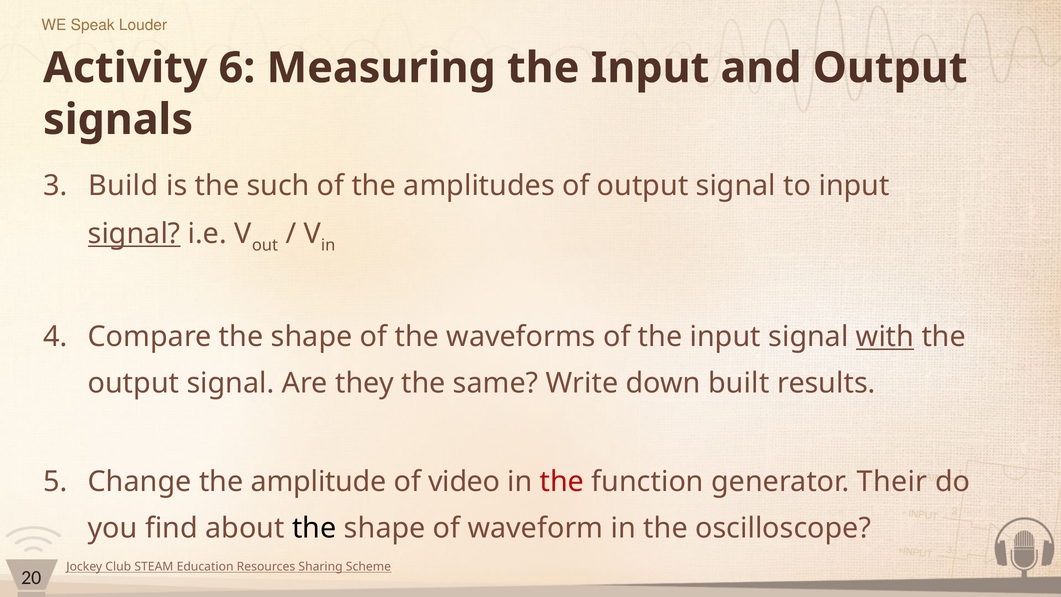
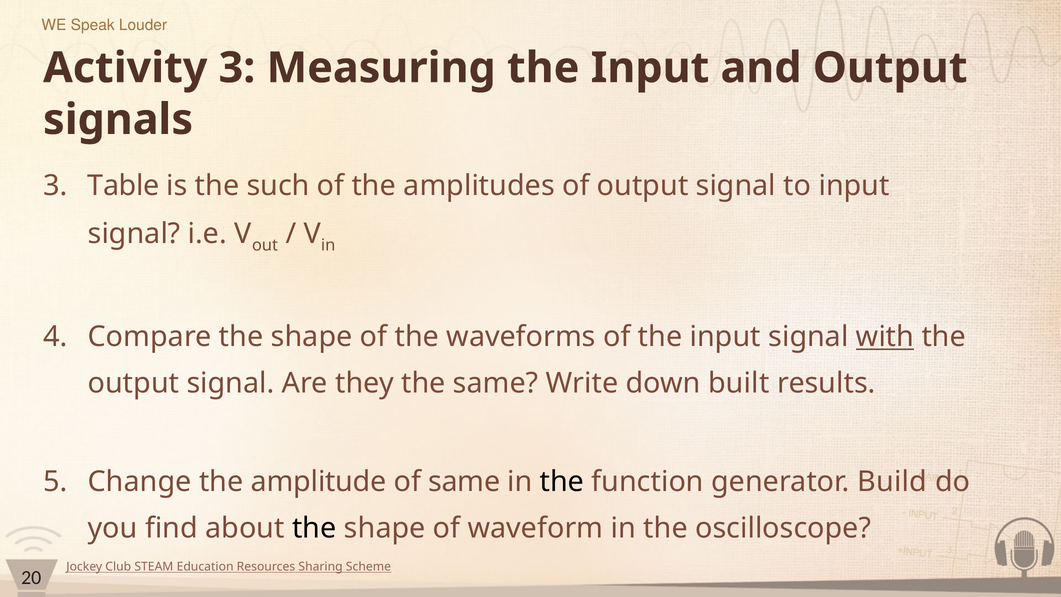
Activity 6: 6 -> 3 (237, 68)
Build: Build -> Table (123, 186)
signal underline: present -> none (134, 234)
of video: video -> same (464, 481)
the colour: red -> black (562, 481)
Their: Their -> Build (892, 481)
